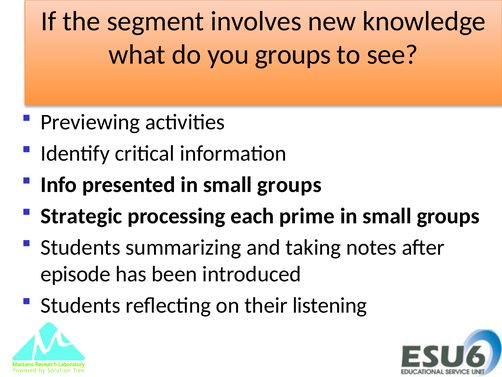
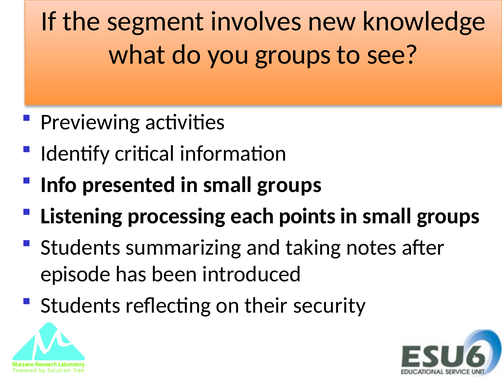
Strategic: Strategic -> Listening (81, 216)
prime: prime -> points (307, 216)
listening: listening -> security (330, 305)
